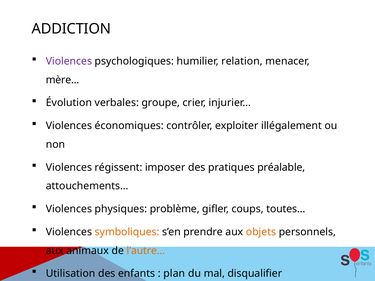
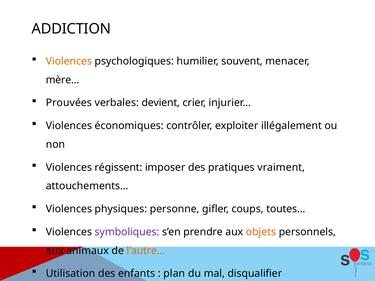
Violences colour: purple -> orange (69, 61)
relation: relation -> souvent (242, 61)
Évolution: Évolution -> Prouvées (69, 103)
groupe: groupe -> devient (161, 103)
préalable: préalable -> vraiment (281, 167)
problème: problème -> personne (175, 209)
symboliques colour: orange -> purple (127, 232)
